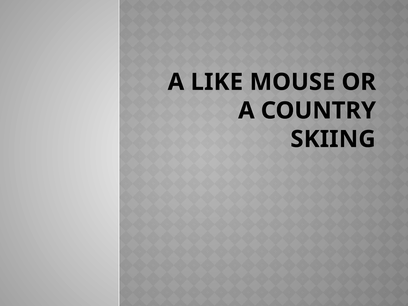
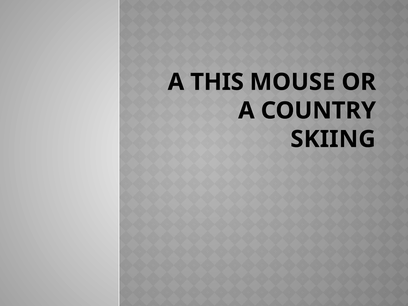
LIKE: LIKE -> THIS (217, 82)
